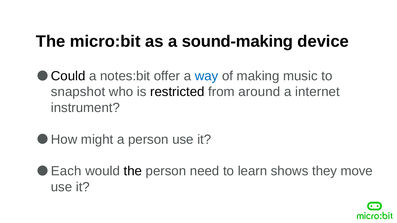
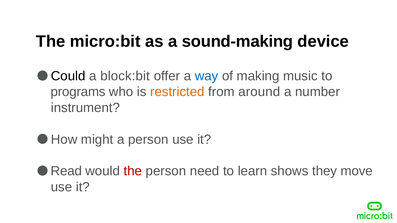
notes:bit: notes:bit -> block:bit (125, 76)
snapshot: snapshot -> programs (78, 92)
restricted colour: black -> orange (177, 92)
internet: internet -> number (317, 92)
Each: Each -> Read (66, 171)
the colour: black -> red (133, 171)
